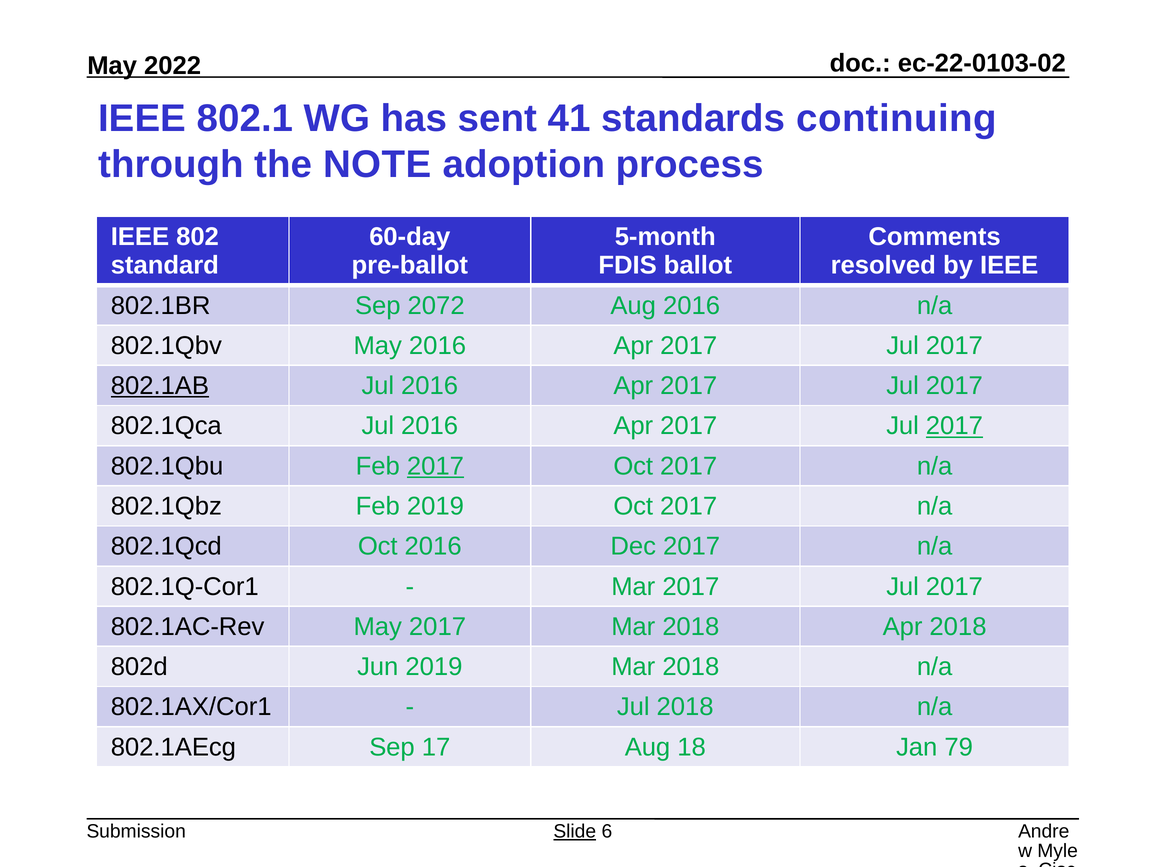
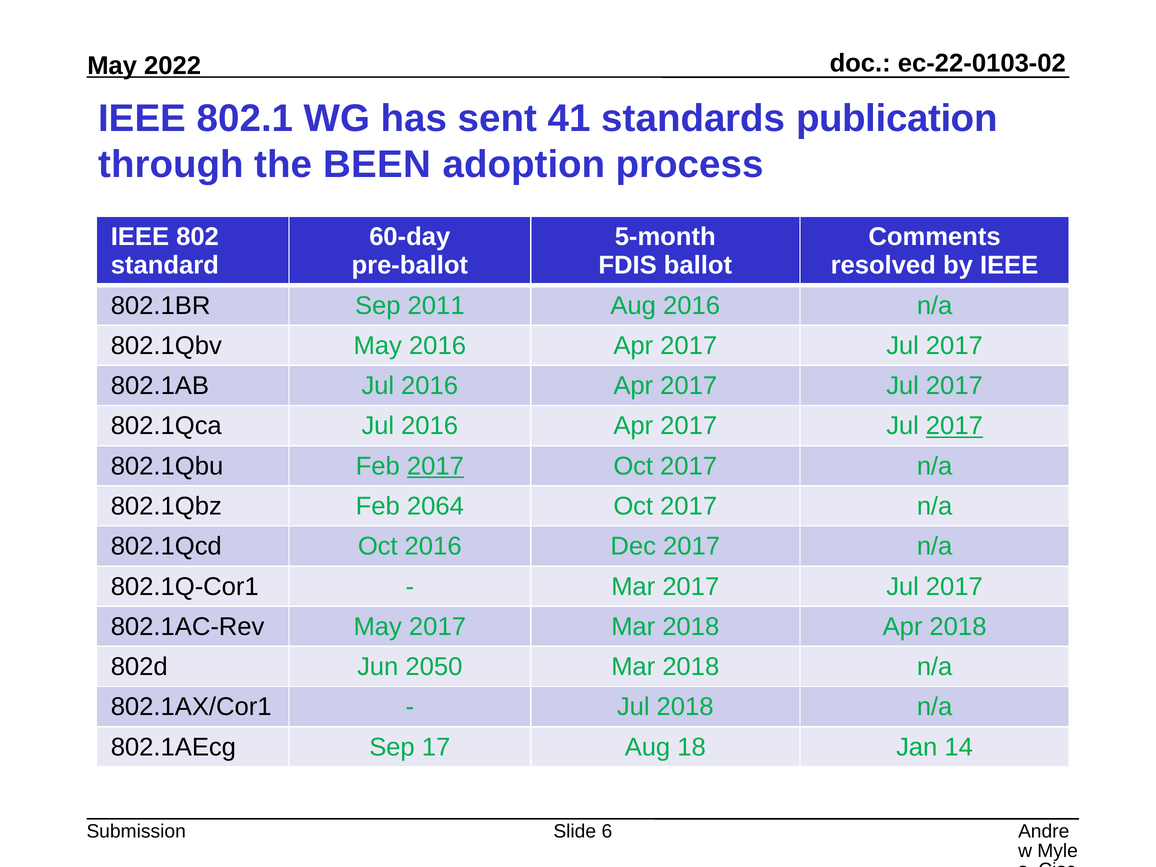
continuing: continuing -> publication (897, 118)
NOTE: NOTE -> BEEN (377, 165)
2072: 2072 -> 2011 (436, 306)
802.1AB underline: present -> none (160, 386)
Feb 2019: 2019 -> 2064 (435, 506)
Jun 2019: 2019 -> 2050 (434, 667)
79: 79 -> 14 (959, 747)
Slide underline: present -> none (575, 832)
